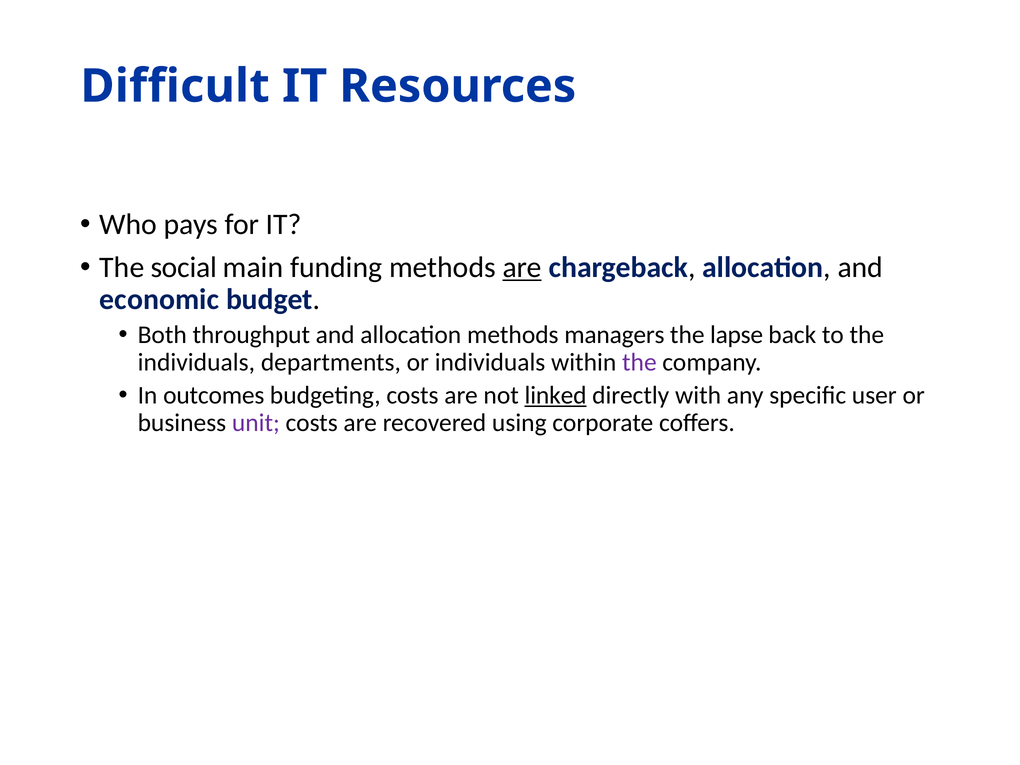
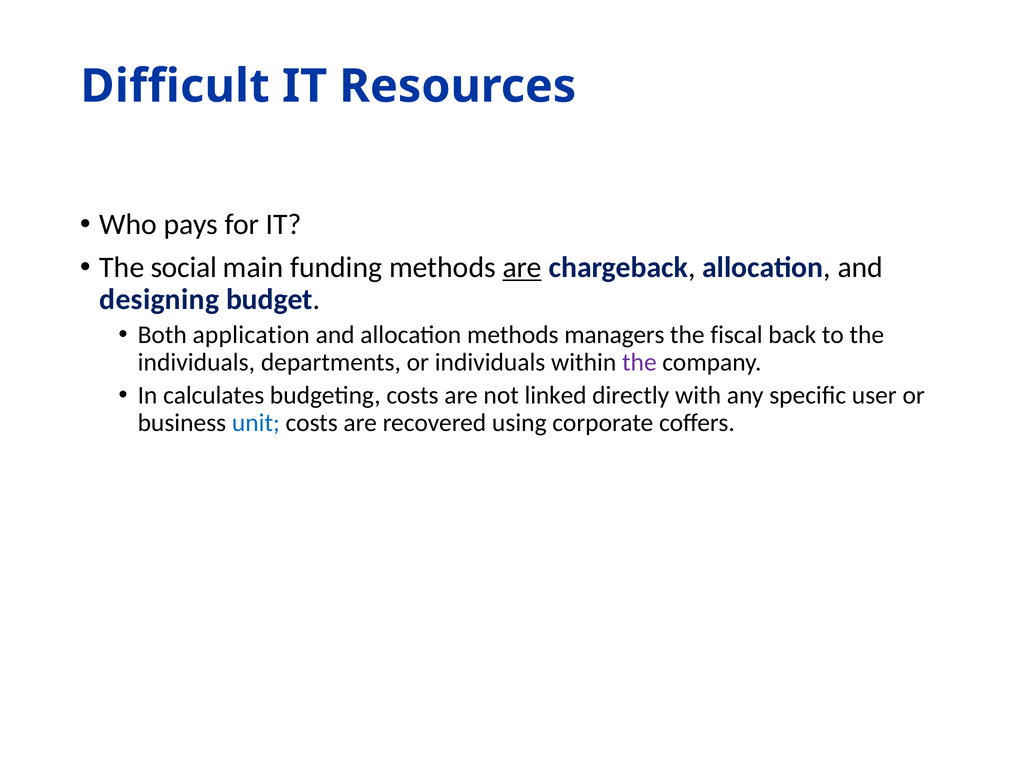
economic: economic -> designing (159, 300)
throughput: throughput -> application (251, 335)
lapse: lapse -> fiscal (736, 335)
outcomes: outcomes -> calculates (214, 395)
linked underline: present -> none (556, 395)
unit colour: purple -> blue (256, 423)
